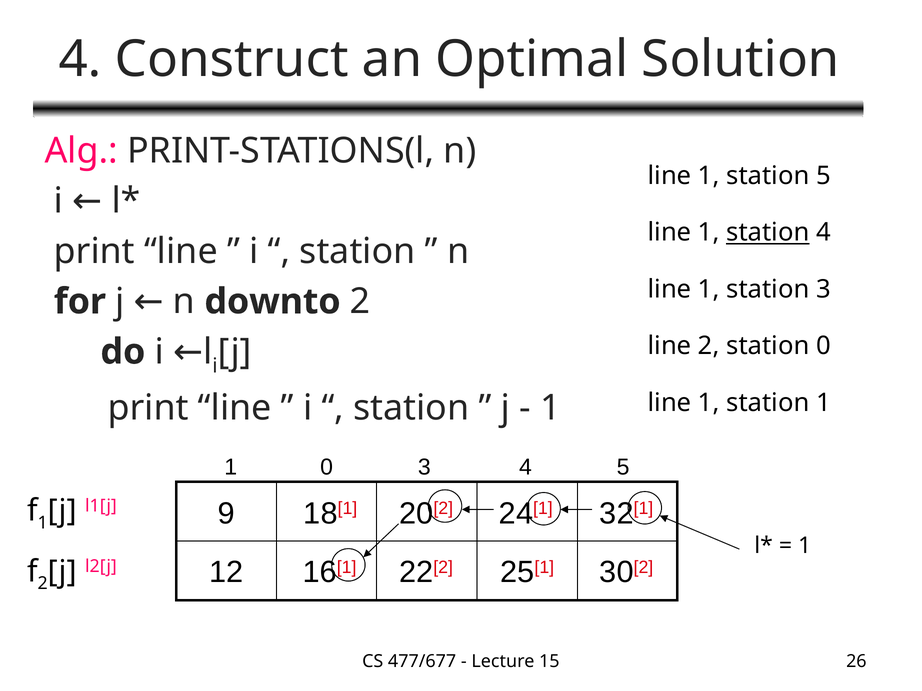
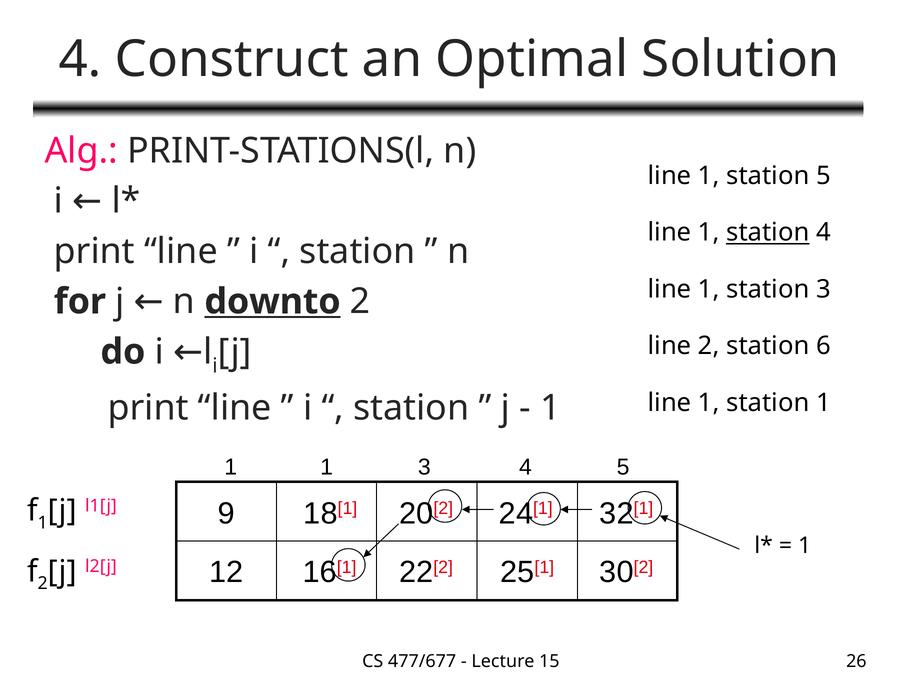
downto underline: none -> present (273, 302)
station 0: 0 -> 6 (823, 346)
1 0: 0 -> 1 (327, 468)
